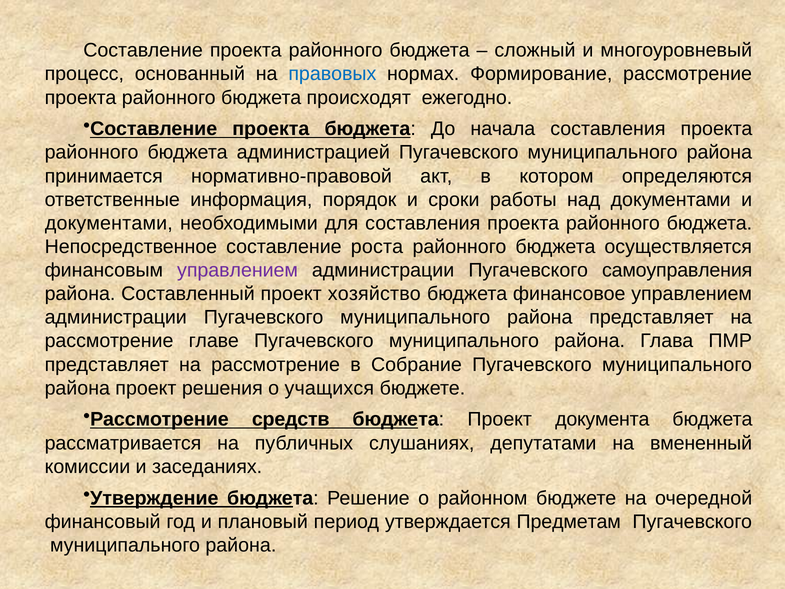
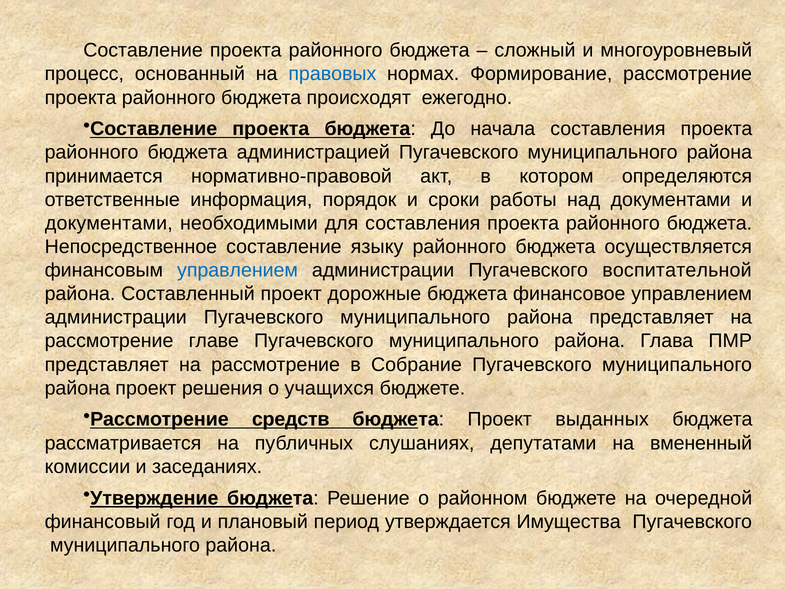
роста: роста -> языку (377, 247)
управлением colour: purple -> blue (238, 270)
самоуправления: самоуправления -> воспитательной (677, 270)
хозяйство: хозяйство -> дорожные (374, 294)
документа: документа -> выданных (602, 419)
Предметам: Предметам -> Имущества (569, 521)
